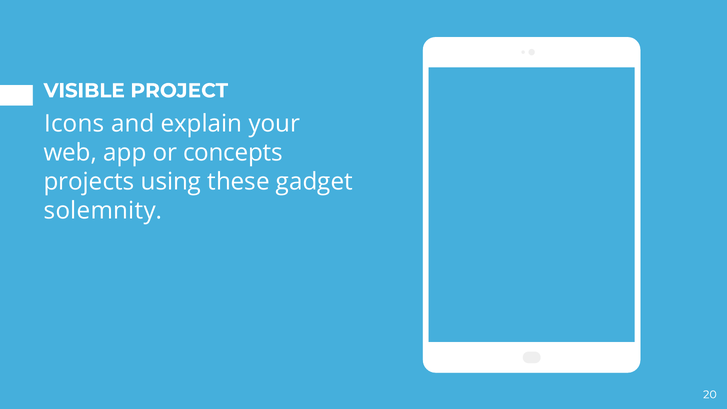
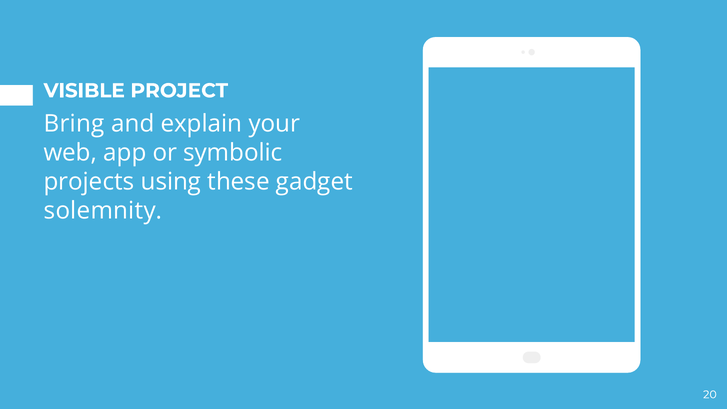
Icons: Icons -> Bring (74, 124)
concepts: concepts -> symbolic (233, 153)
